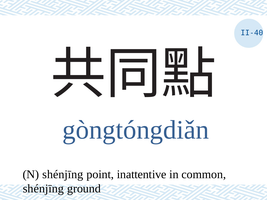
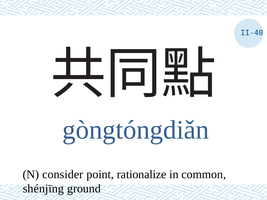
N shénjīng: shénjīng -> consider (63, 175)
inattentive: inattentive -> rationalize (142, 175)
